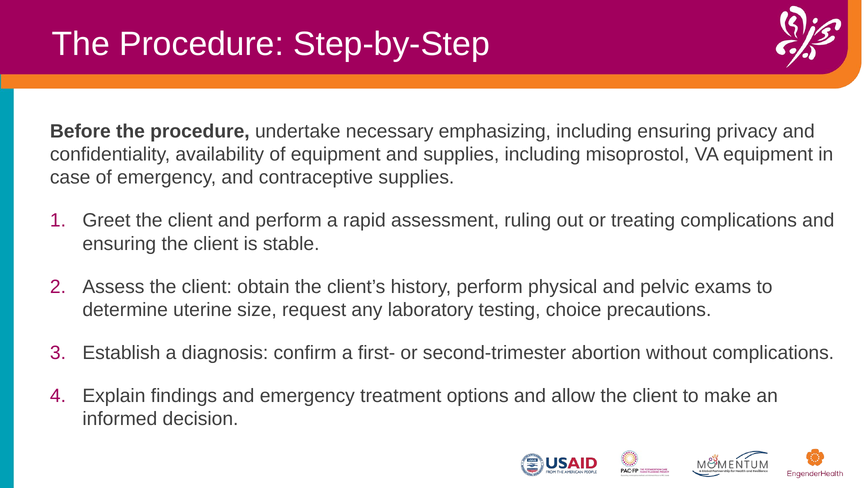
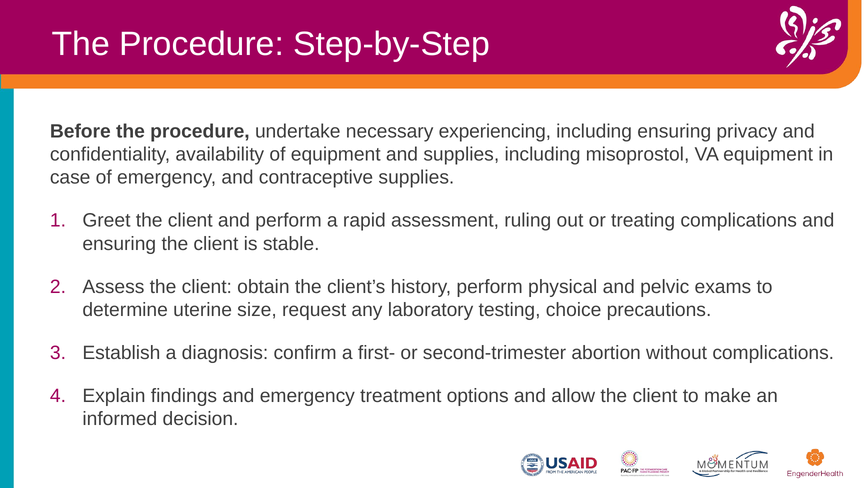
emphasizing: emphasizing -> experiencing (495, 131)
